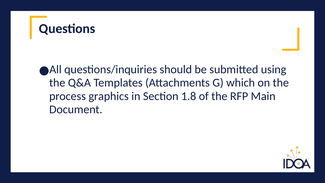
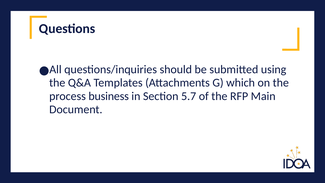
graphics: graphics -> business (109, 96)
1.8: 1.8 -> 5.7 (189, 96)
